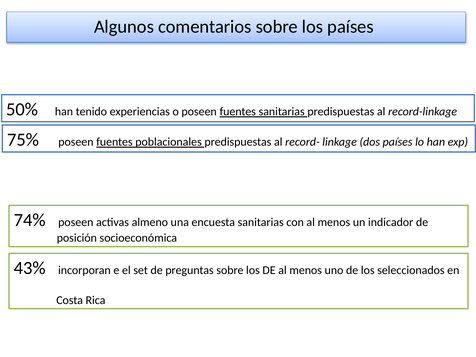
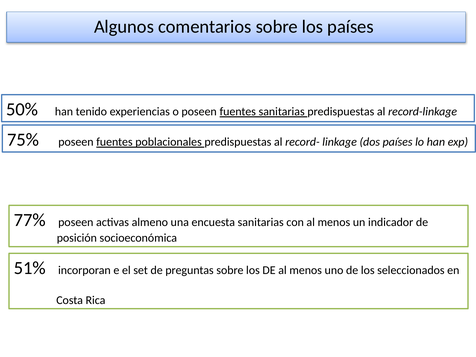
74%: 74% -> 77% (30, 220)
43%: 43% -> 51% (30, 268)
